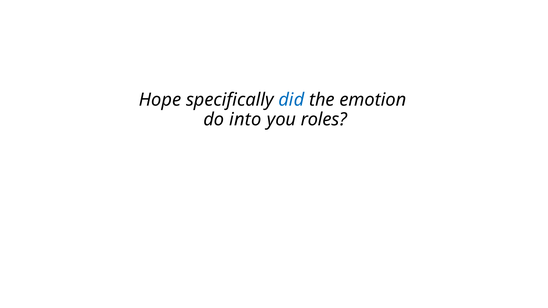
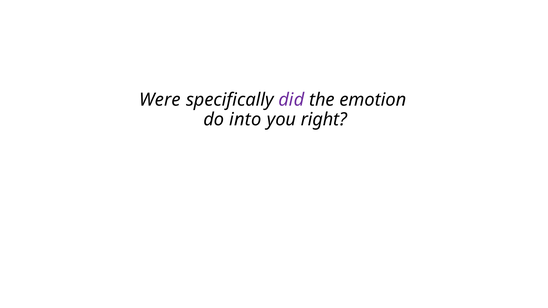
Hope: Hope -> Were (160, 100)
did colour: blue -> purple (291, 100)
roles: roles -> right (324, 120)
